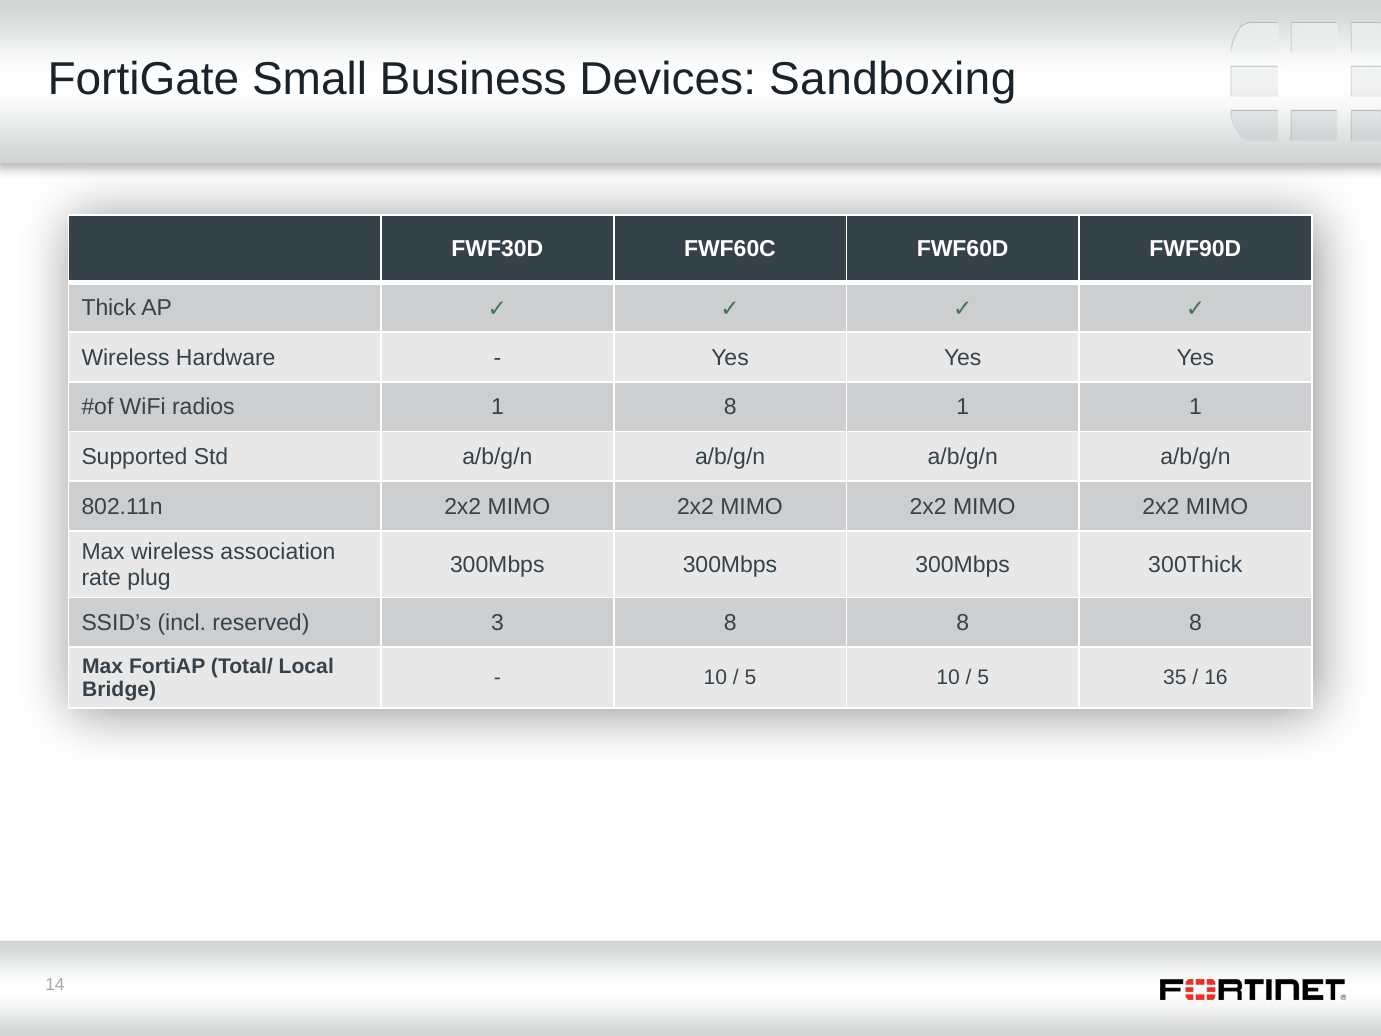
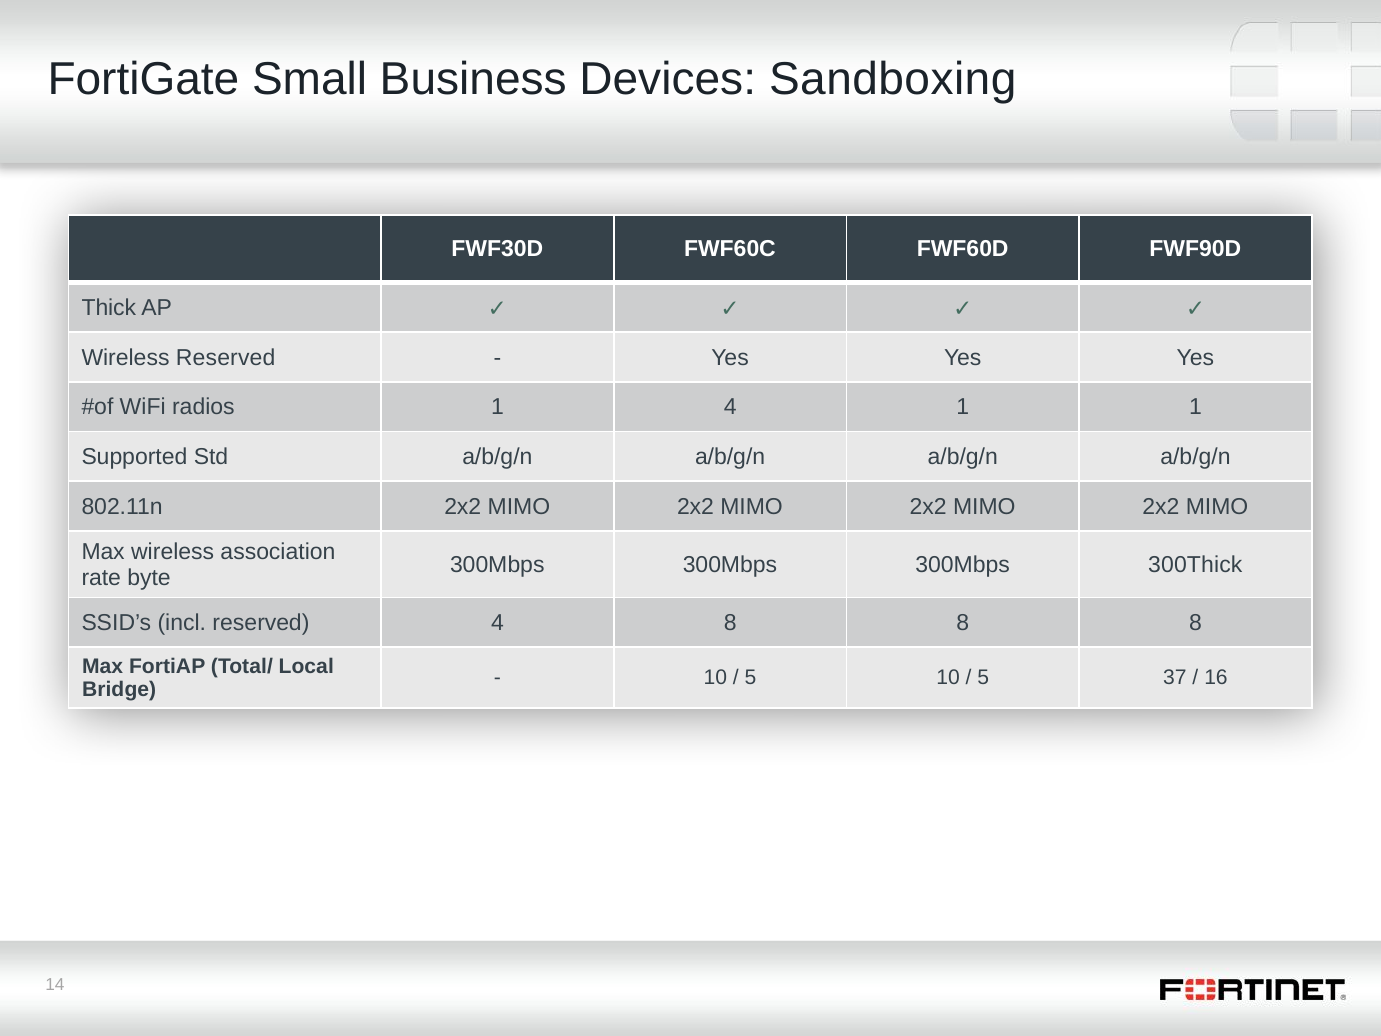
Wireless Hardware: Hardware -> Reserved (226, 357)
1 8: 8 -> 4 (730, 407)
plug: plug -> byte (149, 577)
reserved 3: 3 -> 4 (497, 623)
35: 35 -> 37 (1175, 678)
